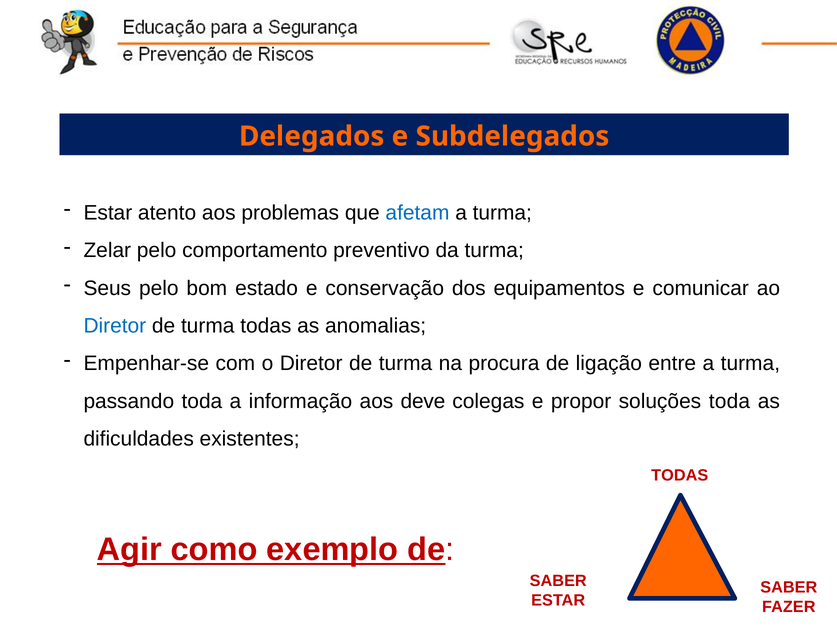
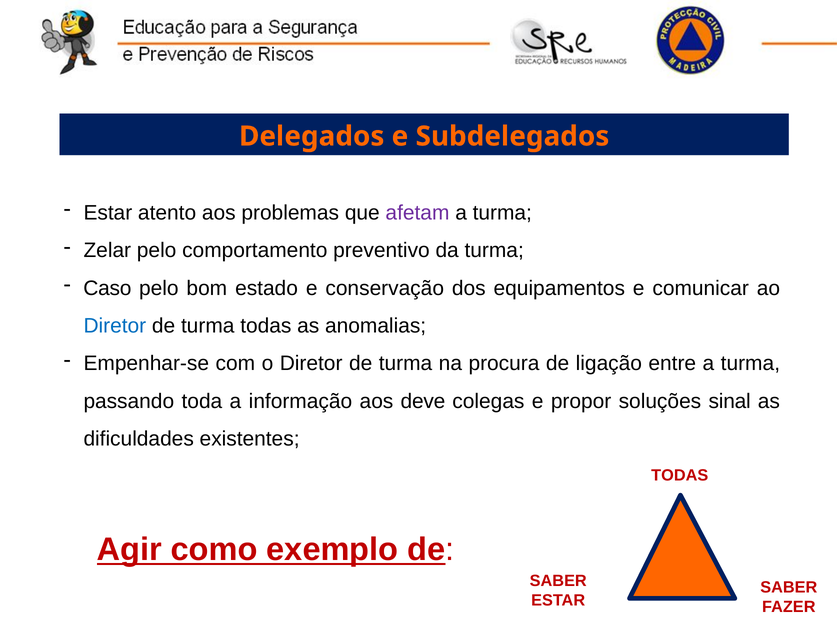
afetam colour: blue -> purple (417, 213)
Seus: Seus -> Caso (107, 288)
soluções toda: toda -> sinal (730, 401)
